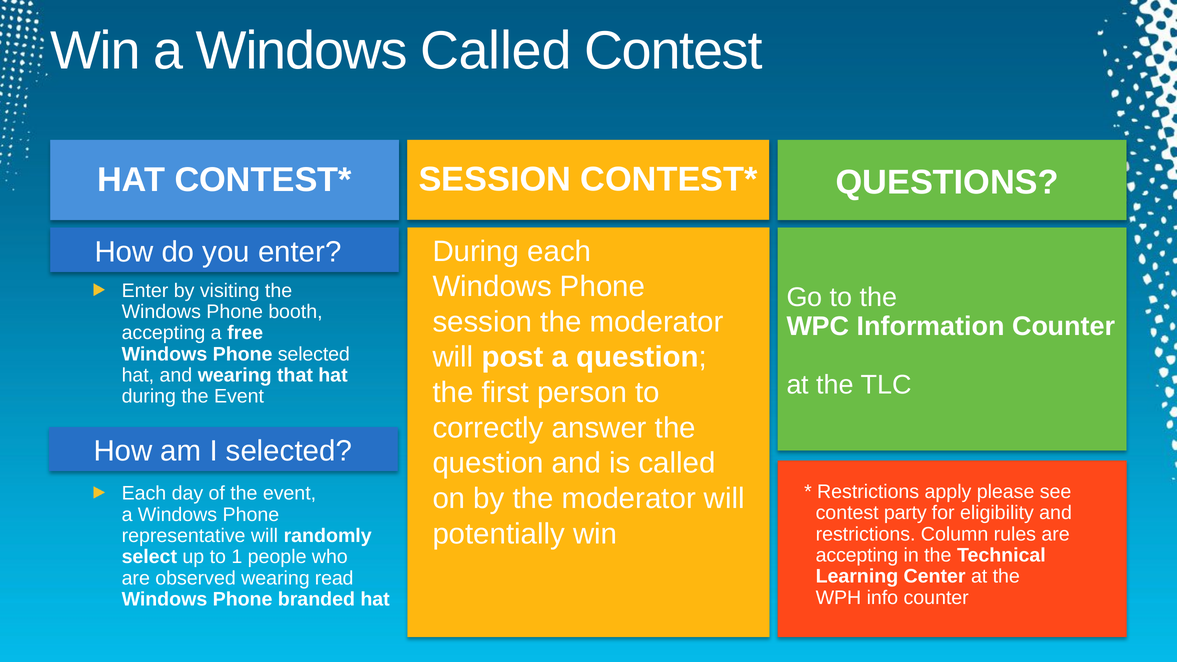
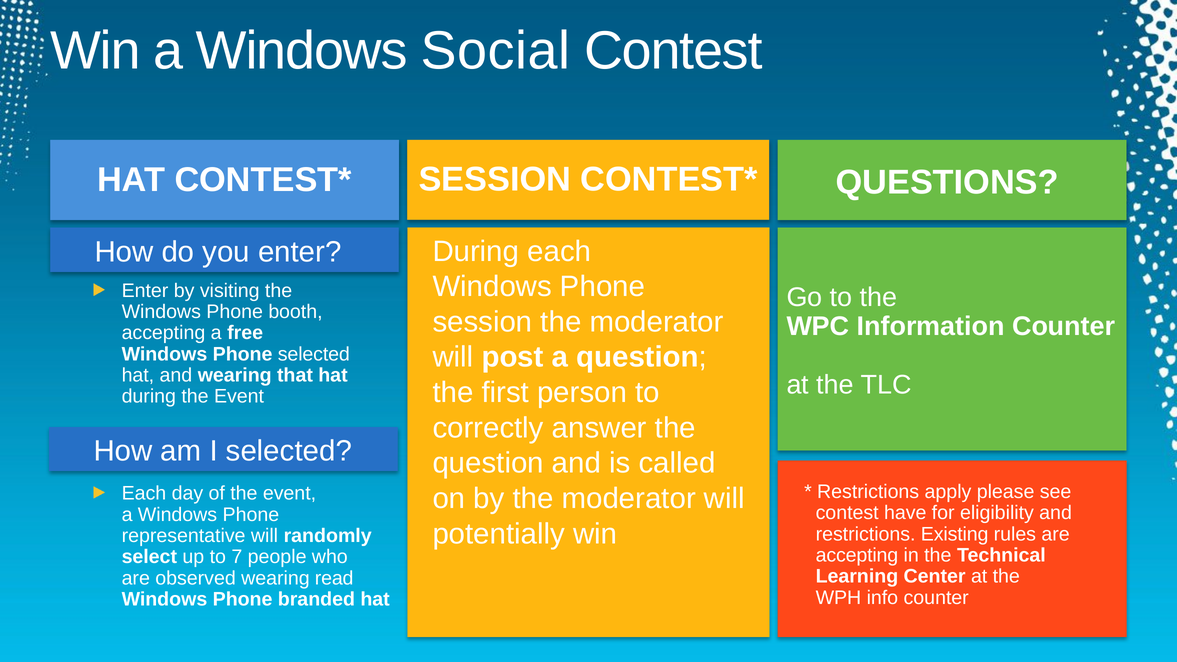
Windows Called: Called -> Social (495, 51)
party: party -> have (905, 513)
Column: Column -> Existing (955, 534)
1: 1 -> 7 (237, 557)
